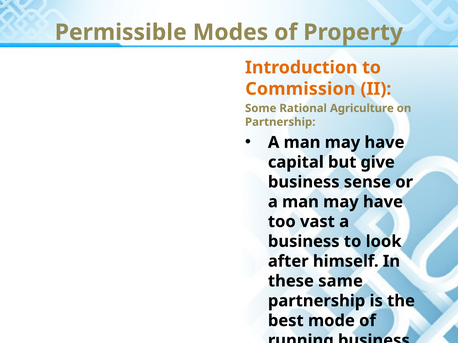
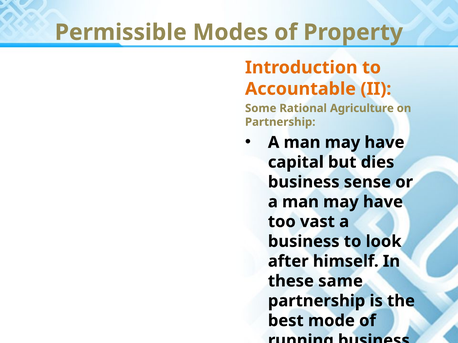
Commission: Commission -> Accountable (300, 89)
give: give -> dies (378, 162)
